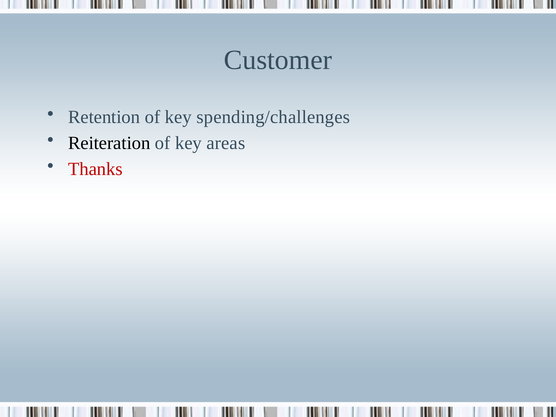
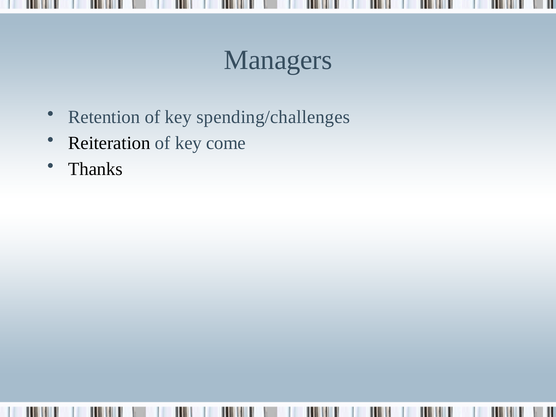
Customer: Customer -> Managers (278, 60)
areas: areas -> come (226, 143)
Thanks colour: red -> black (95, 169)
